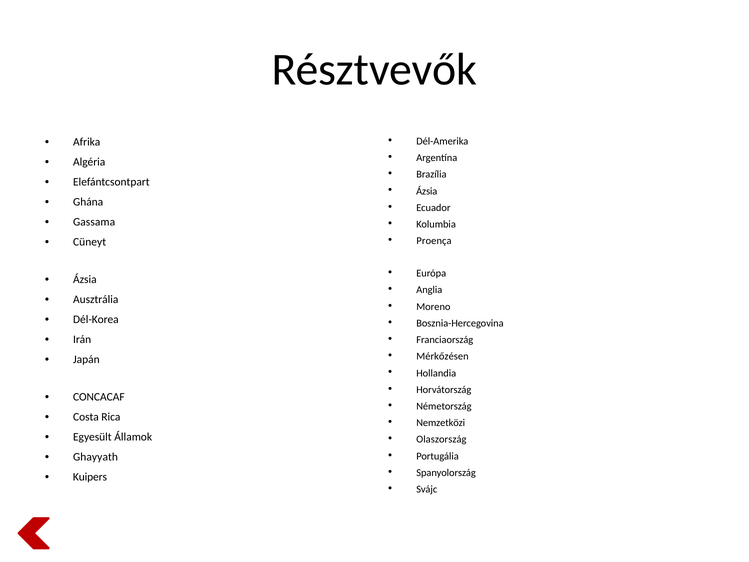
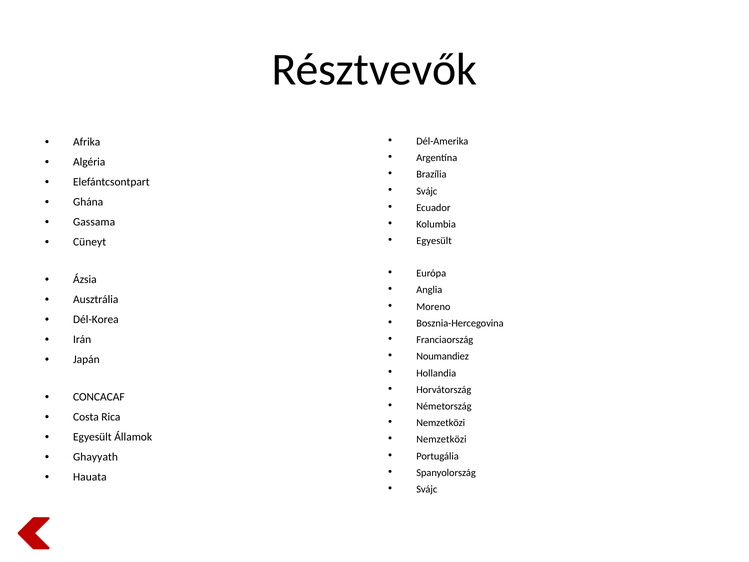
Ázsia: Ázsia -> Svájc (427, 191)
Proença: Proença -> Egyesült (434, 241)
Mérkőzésen: Mérkőzésen -> Noumandiez (443, 356)
Olaszország: Olaszország -> Nemzetközi (441, 439)
Kuipers: Kuipers -> Hauata (90, 477)
